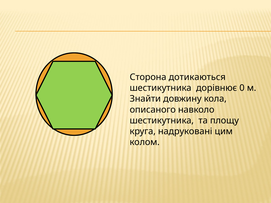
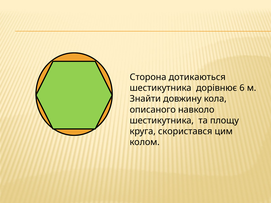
0: 0 -> 6 (242, 88)
надруковані: надруковані -> скористався (185, 131)
